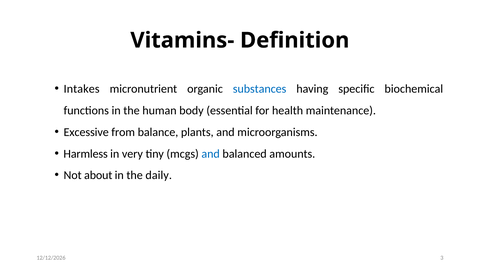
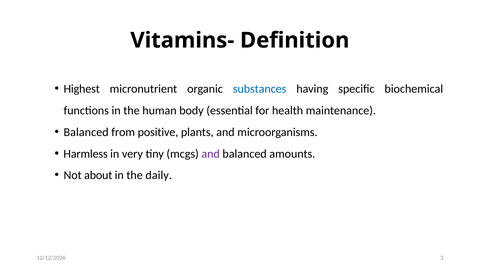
Intakes: Intakes -> Highest (82, 89)
Excessive: Excessive -> Balanced (86, 132)
balance: balance -> positive (158, 132)
and colour: blue -> purple (211, 154)
